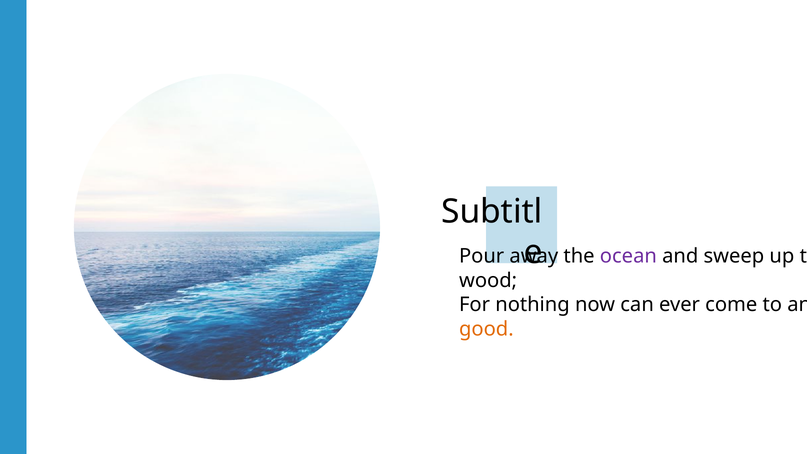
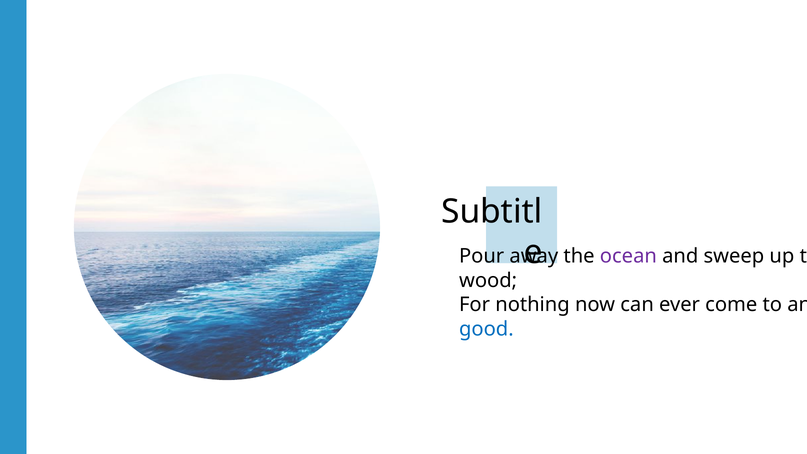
good colour: orange -> blue (486, 329)
